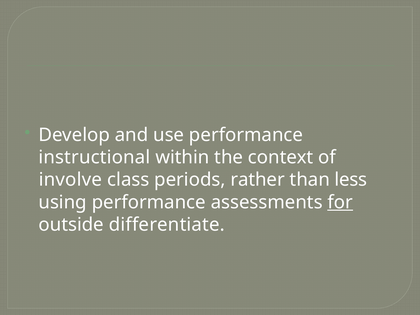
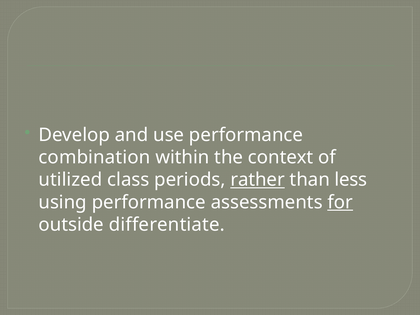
instructional: instructional -> combination (94, 157)
involve: involve -> utilized (70, 180)
rather underline: none -> present (258, 180)
